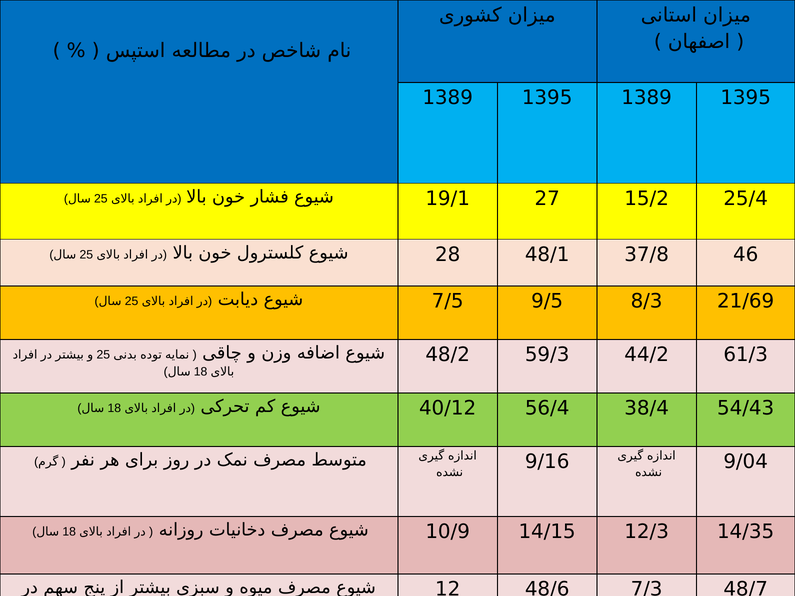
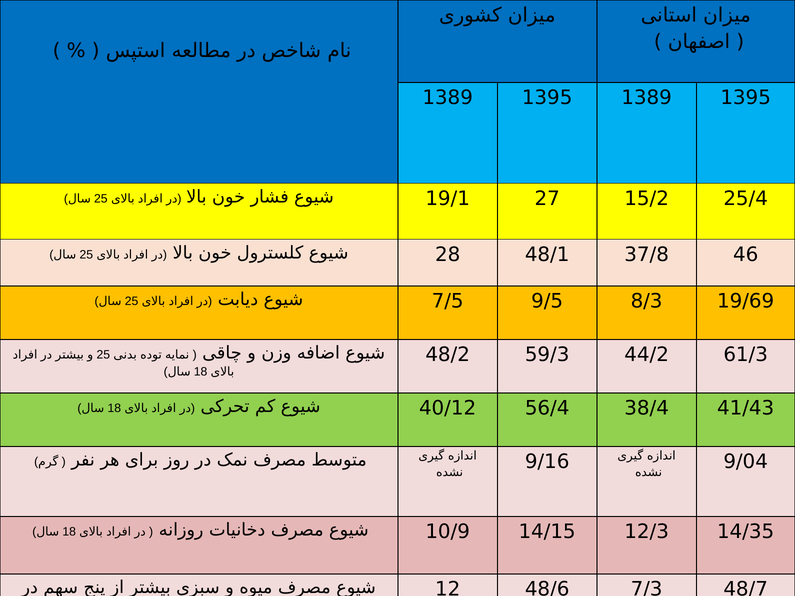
21/69: 21/69 -> 19/69 (746, 301)
54/43: 54/43 -> 41/43 (746, 408)
